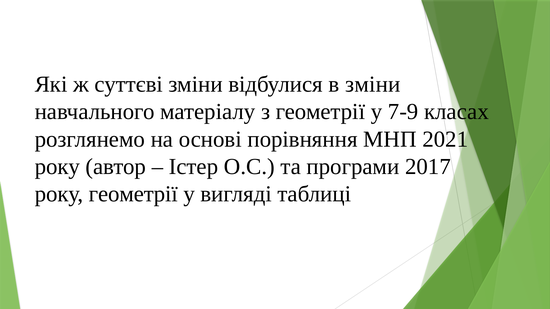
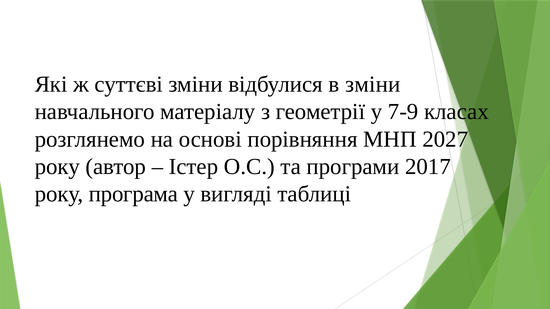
2021: 2021 -> 2027 (445, 139)
року геометрії: геометрії -> програма (133, 194)
